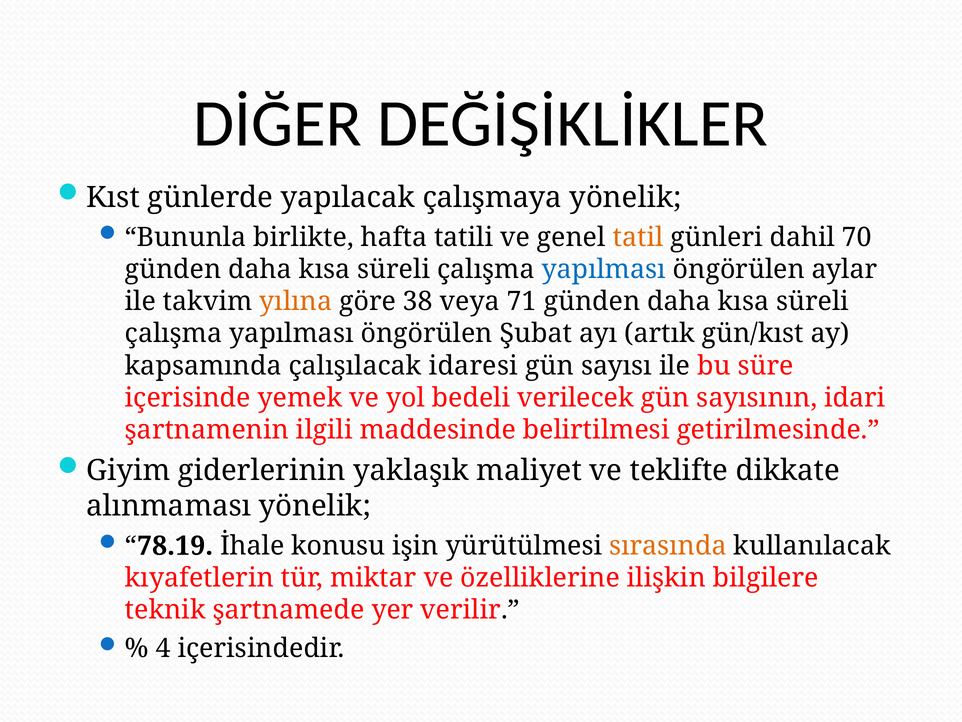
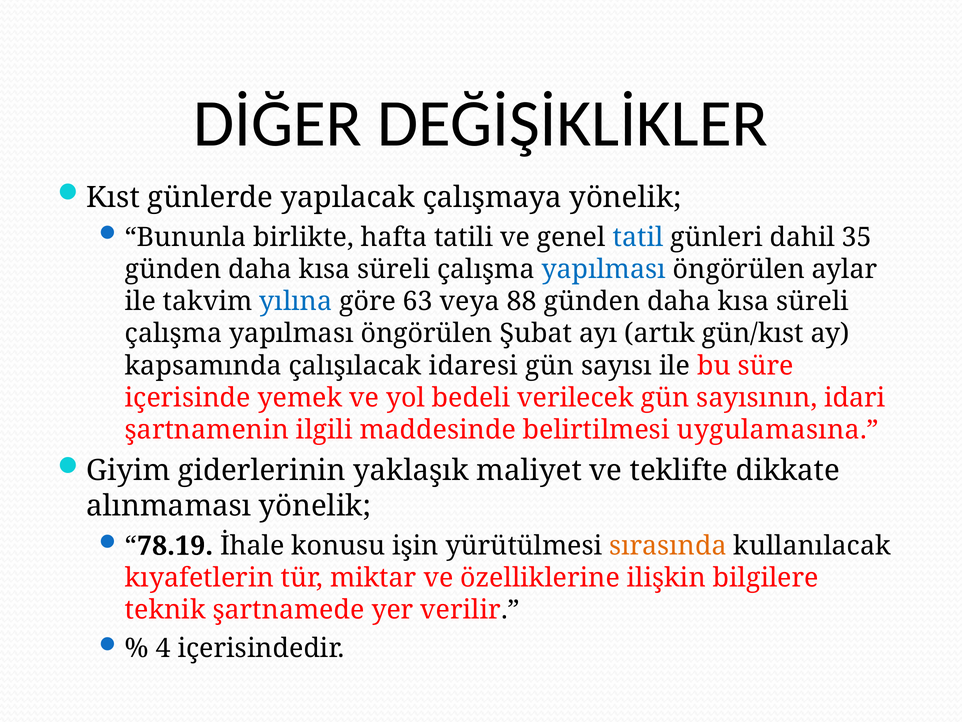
tatil colour: orange -> blue (638, 237)
70: 70 -> 35 (857, 237)
yılına colour: orange -> blue (296, 301)
38: 38 -> 63 (418, 301)
71: 71 -> 88 (522, 301)
getirilmesinde: getirilmesinde -> uygulamasına (778, 430)
